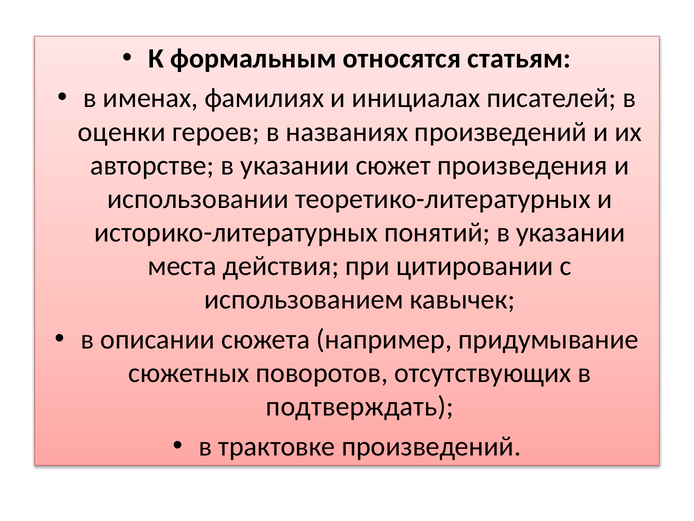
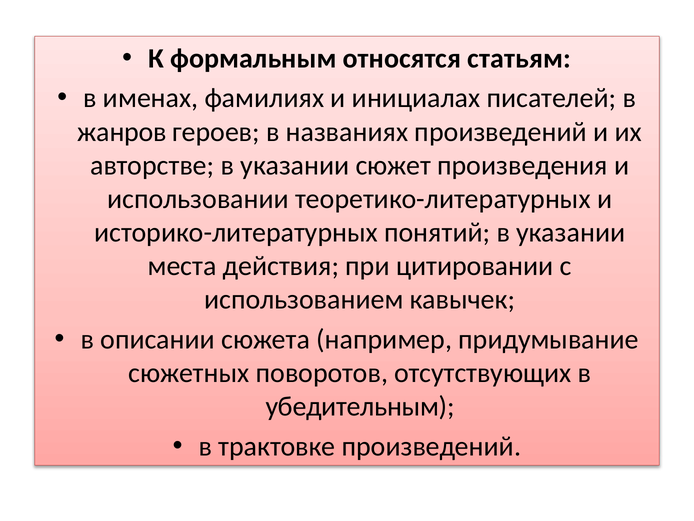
оценки: оценки -> жанров (122, 132)
подтверждать: подтверждать -> убедительным (360, 406)
